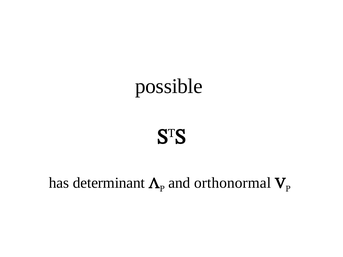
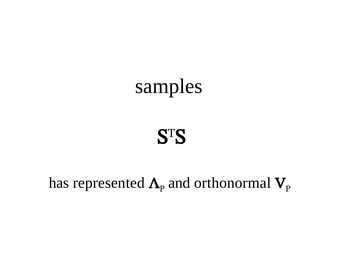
possible: possible -> samples (169, 86)
determinant: determinant -> represented (109, 183)
